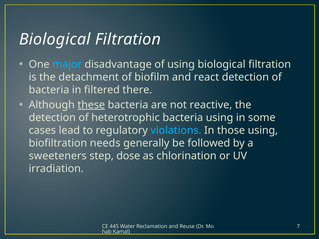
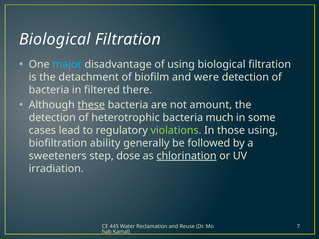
react: react -> were (206, 77)
reactive: reactive -> amount (211, 105)
bacteria using: using -> much (220, 118)
violations colour: light blue -> light green (176, 130)
needs: needs -> ability (105, 143)
chlorination underline: none -> present (186, 156)
